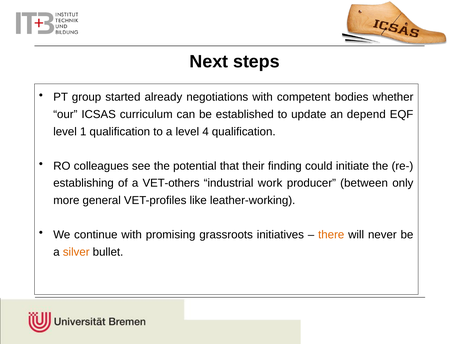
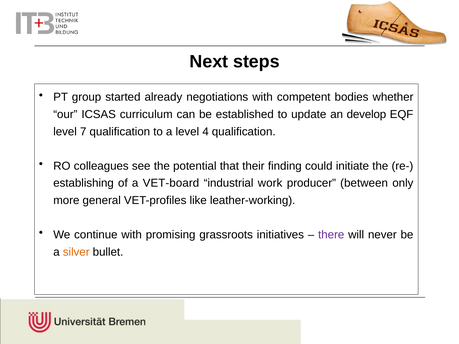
depend: depend -> develop (366, 114)
1: 1 -> 7 (83, 132)
VET-others: VET-others -> VET-board (171, 183)
there colour: orange -> purple (331, 235)
